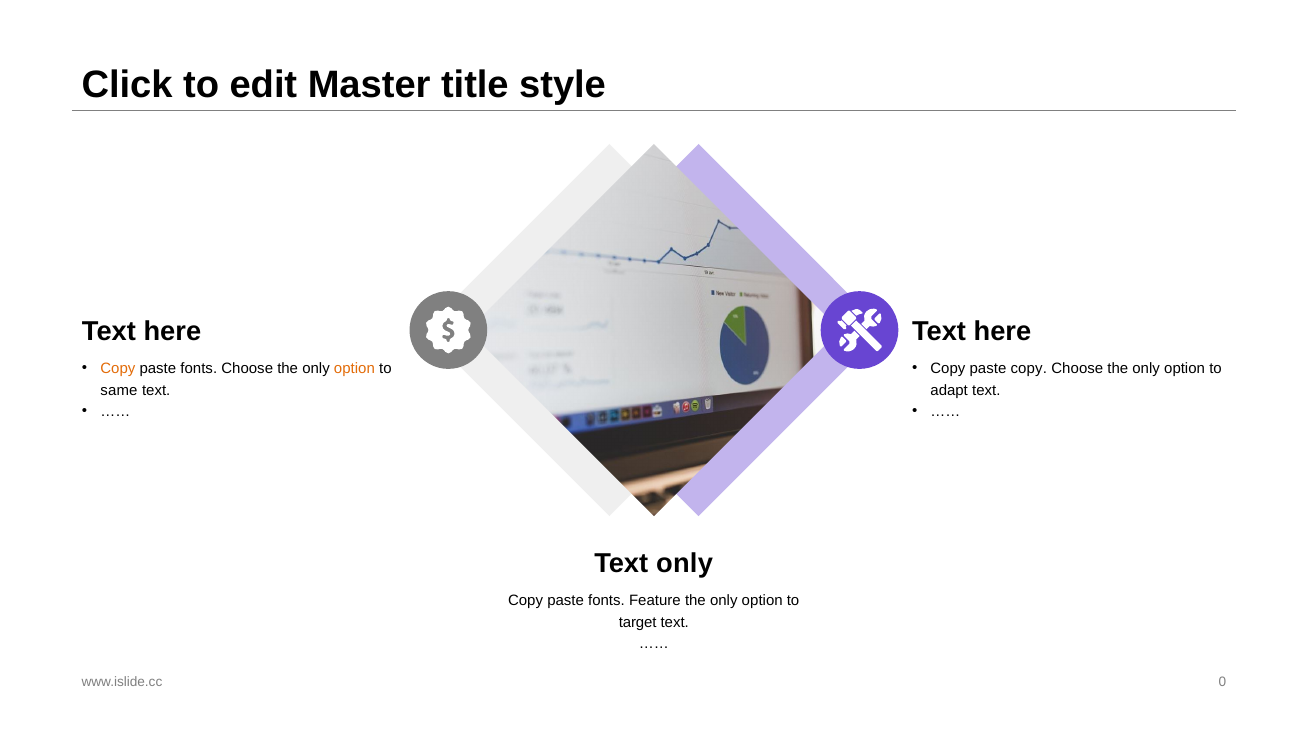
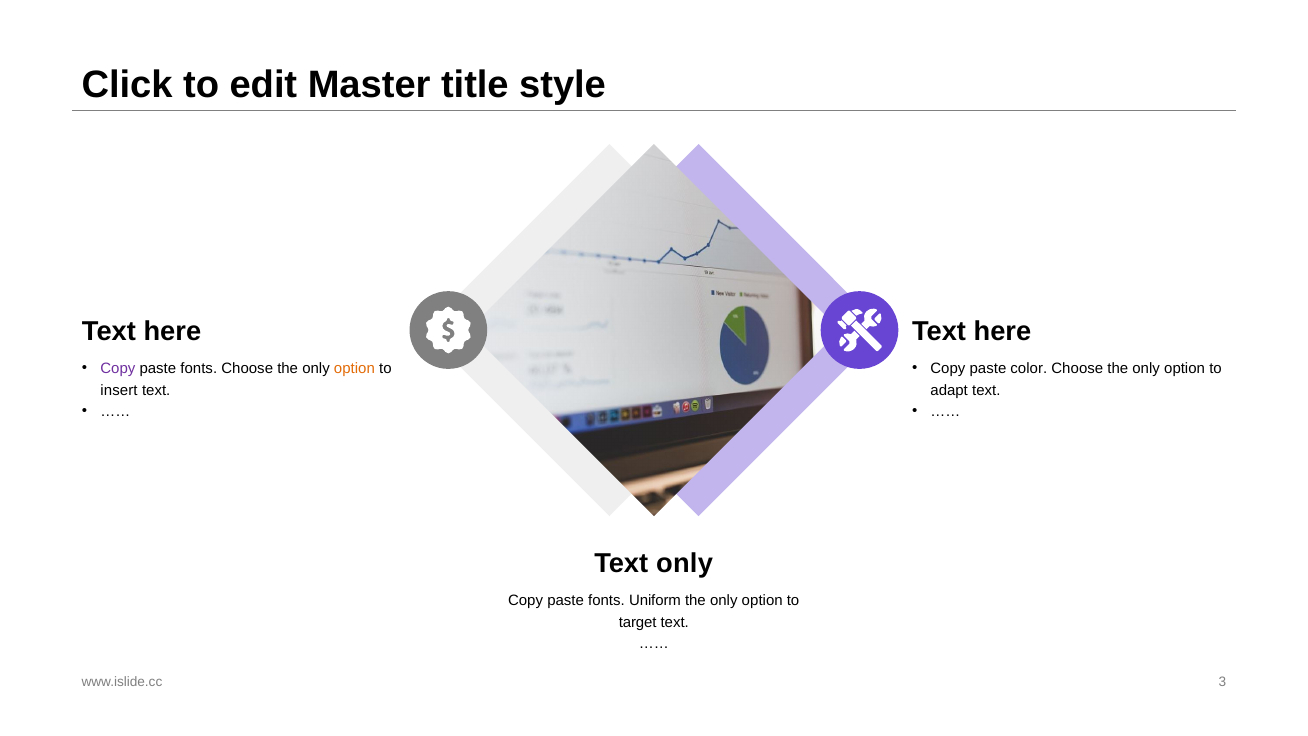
Copy colour: orange -> purple (118, 368)
paste copy: copy -> color (1029, 368)
same: same -> insert (119, 390)
Feature: Feature -> Uniform (655, 600)
0: 0 -> 3 (1222, 681)
